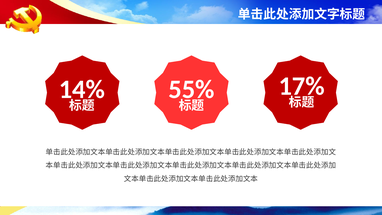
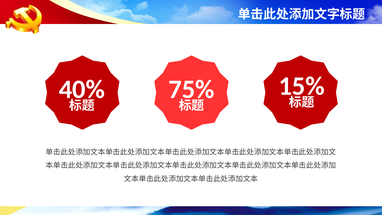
17%: 17% -> 15% (302, 86)
14%: 14% -> 40% (82, 89)
55%: 55% -> 75% (191, 89)
